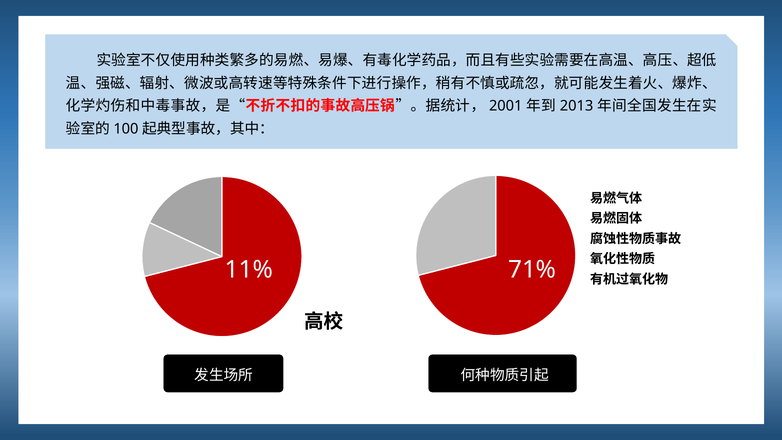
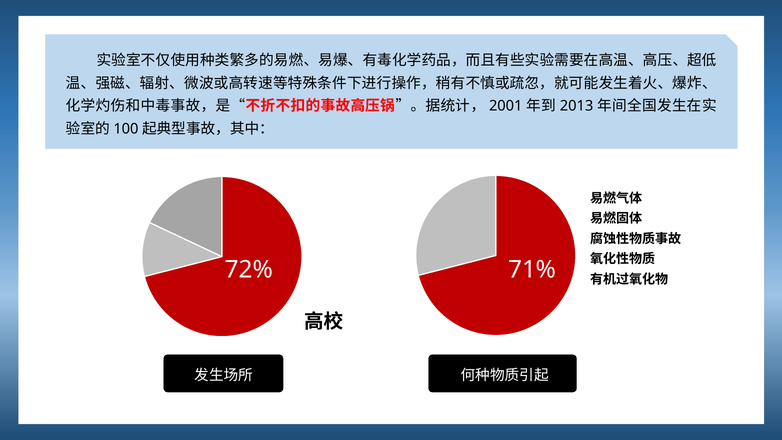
11%: 11% -> 72% (249, 270)
